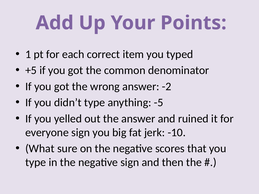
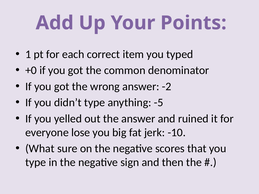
+5: +5 -> +0 (31, 70)
everyone sign: sign -> lose (81, 133)
